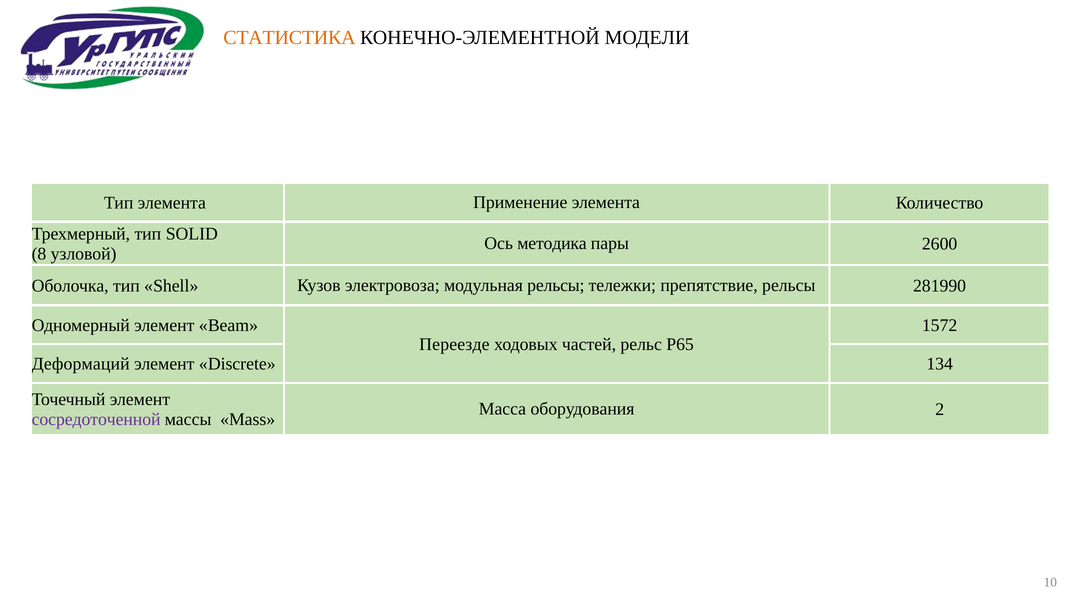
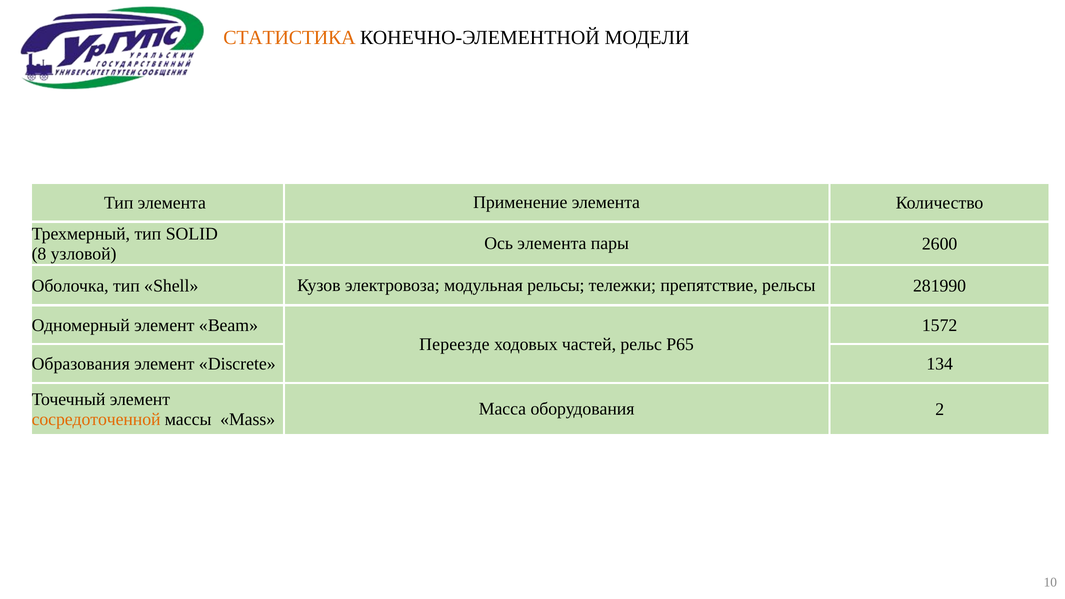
Ось методика: методика -> элемента (552, 244)
Деформаций: Деформаций -> Образования (81, 364)
сосредоточенной colour: purple -> orange (96, 419)
